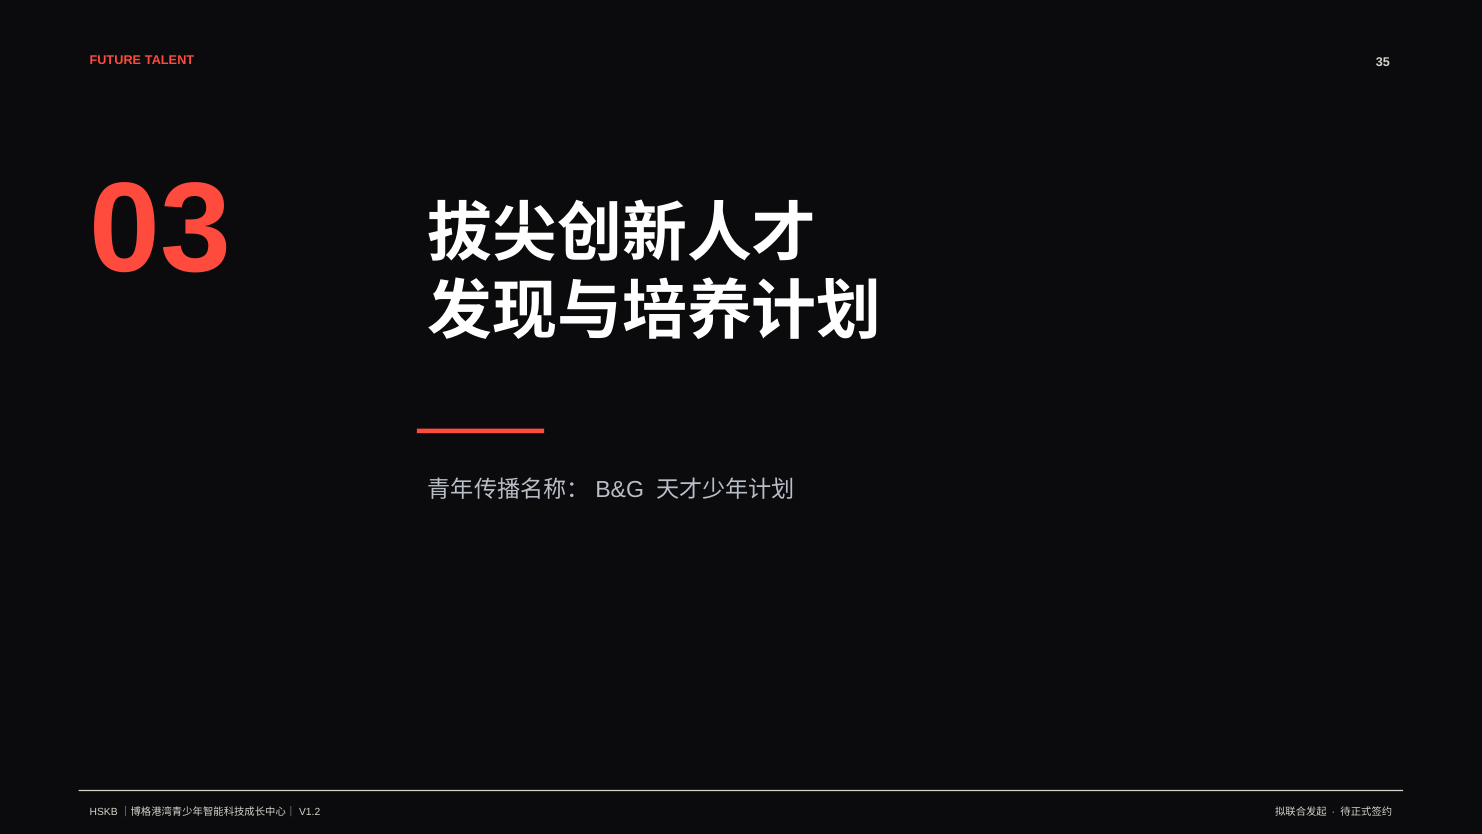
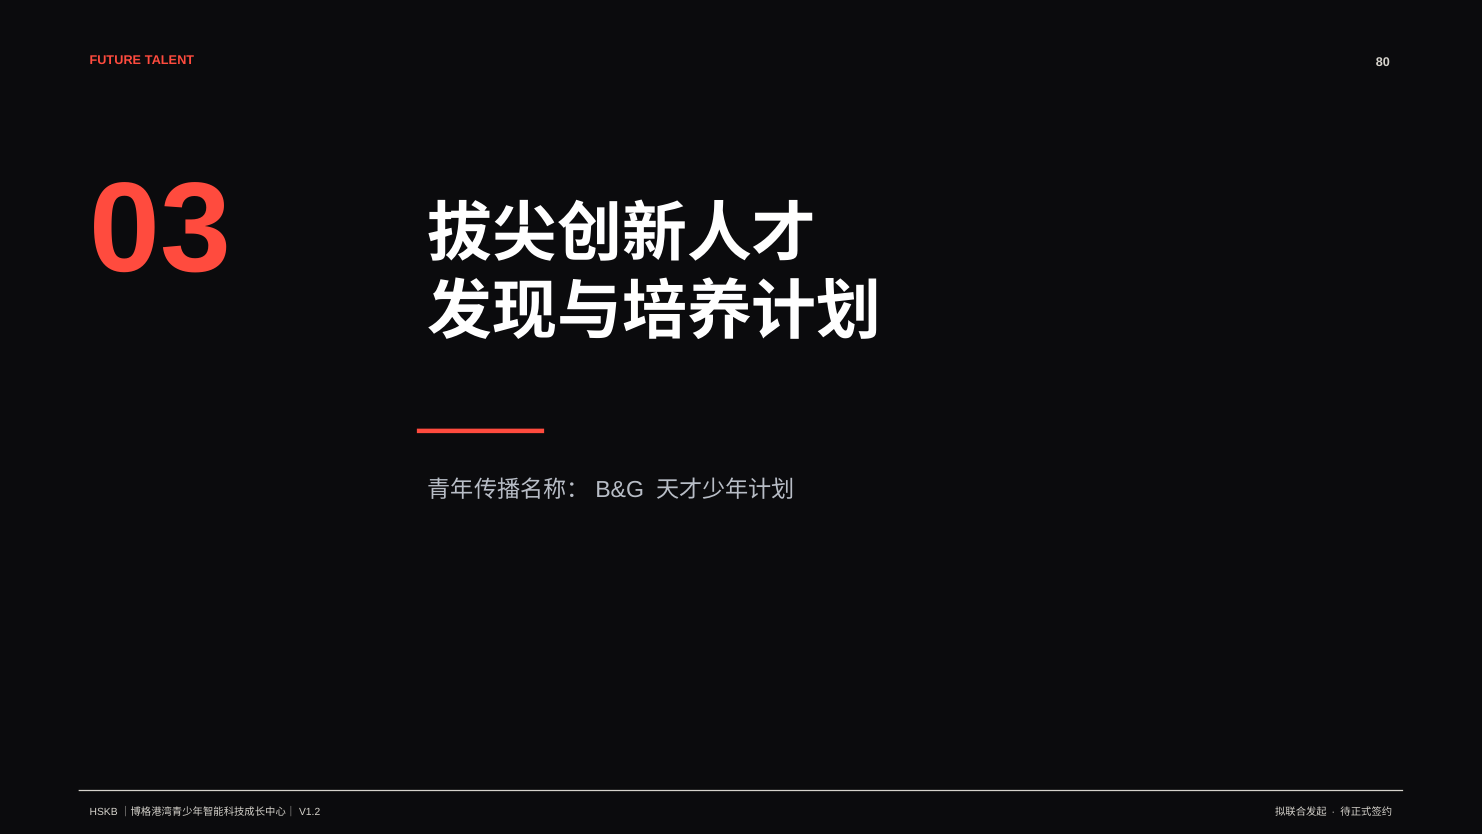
35: 35 -> 80 (1383, 63)
